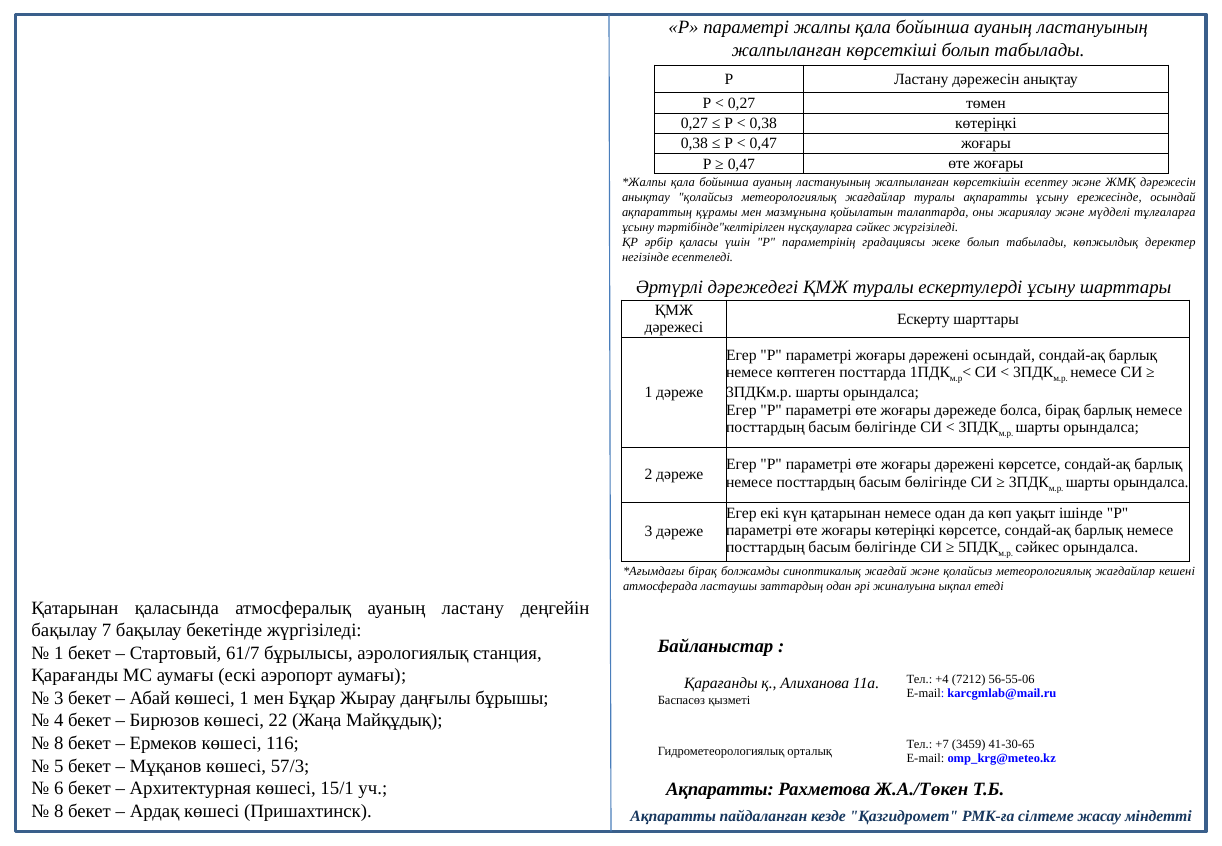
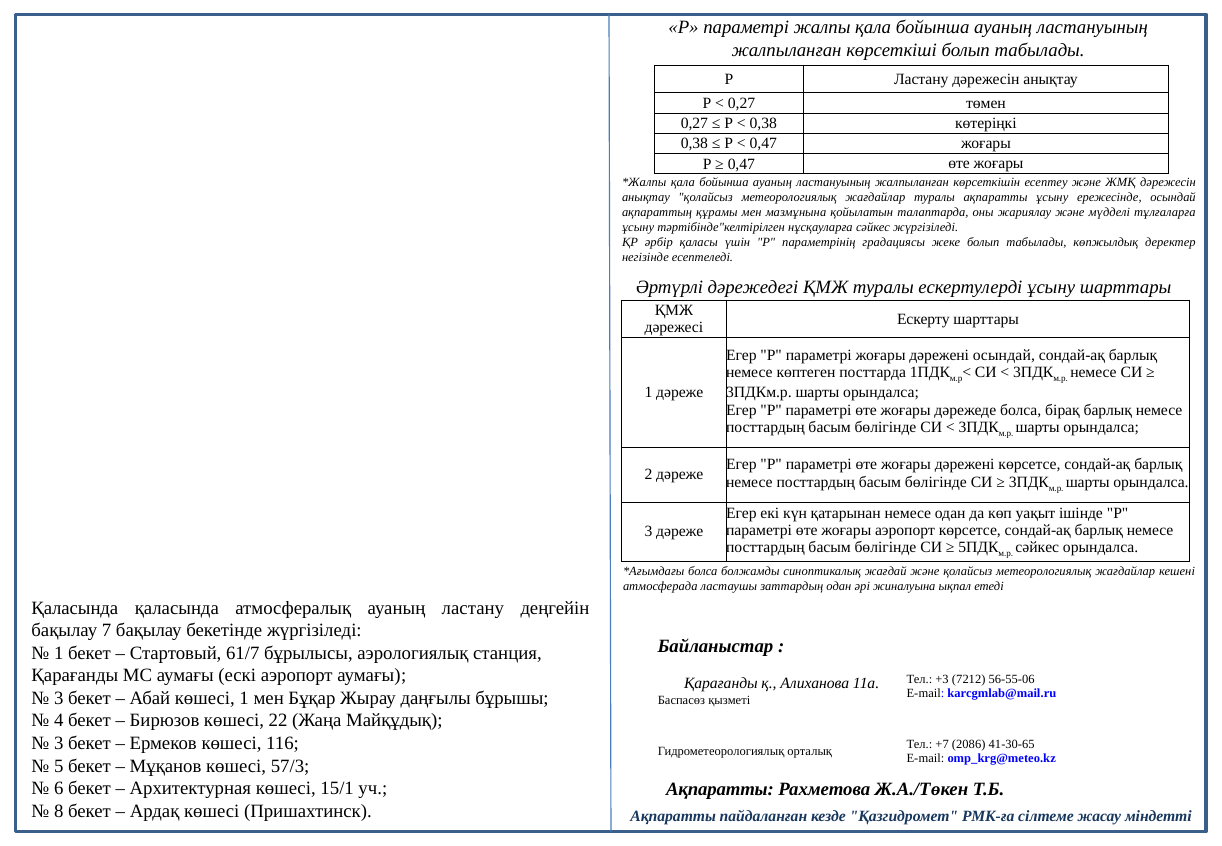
жоғары көтеріңкі: көтеріңкі -> аэропорт (905, 530)
бірақ: бірақ -> болса (703, 571)
Қатарынан: Қатарынан -> Қаласында (75, 608)
+4: +4 -> +3 (942, 679)
8: 8 -> 3 (59, 743)
3459: 3459 -> 2086 (969, 744)
